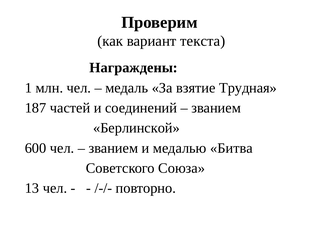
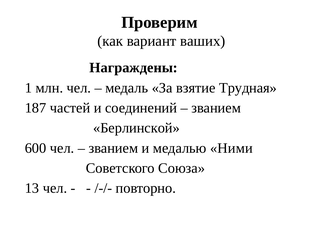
текста: текста -> ваших (203, 41)
Битва: Битва -> Ними (231, 148)
